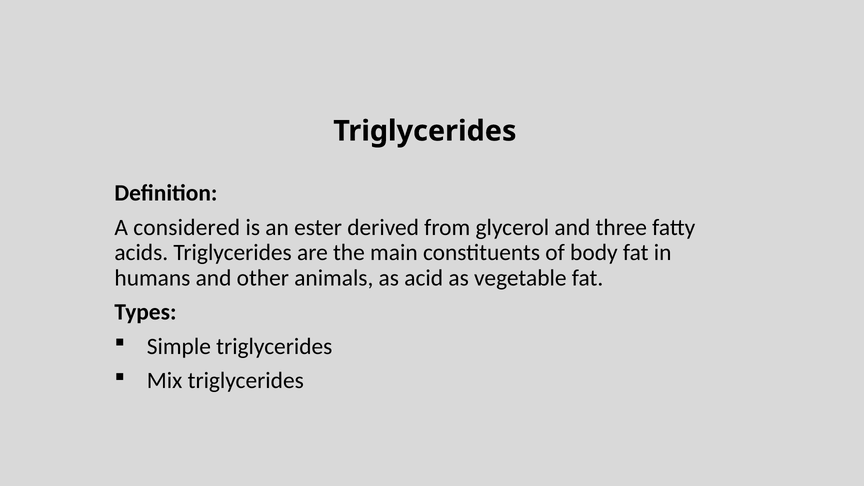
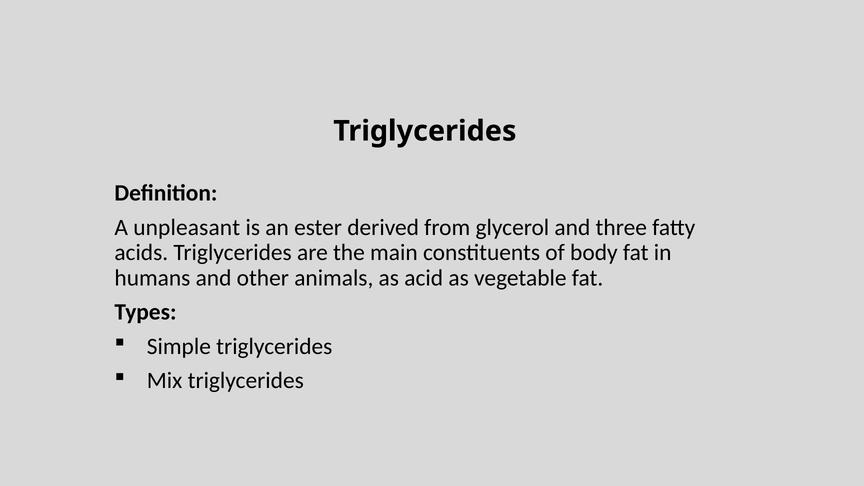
considered: considered -> unpleasant (187, 227)
